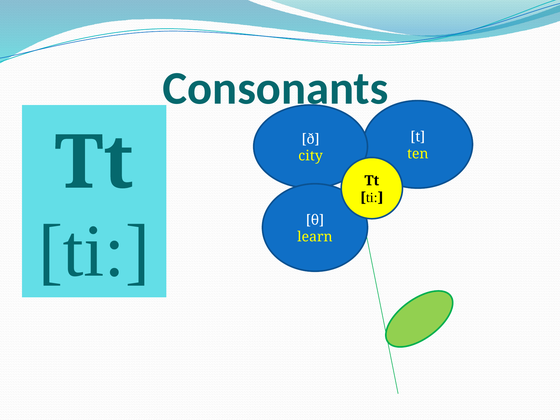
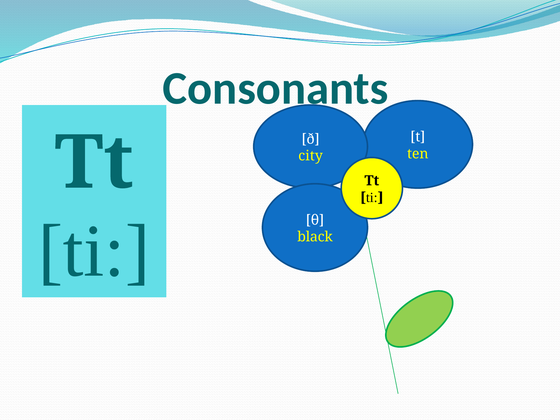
learn: learn -> black (315, 237)
